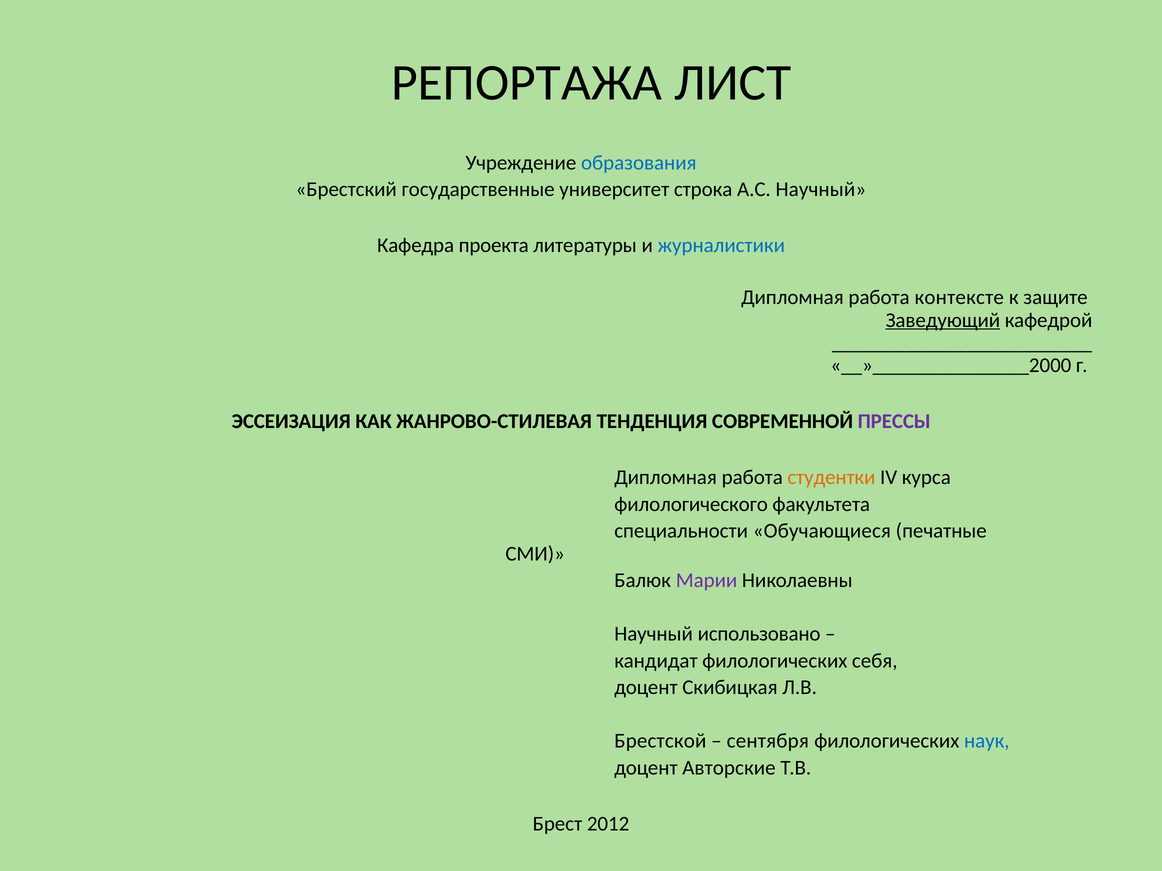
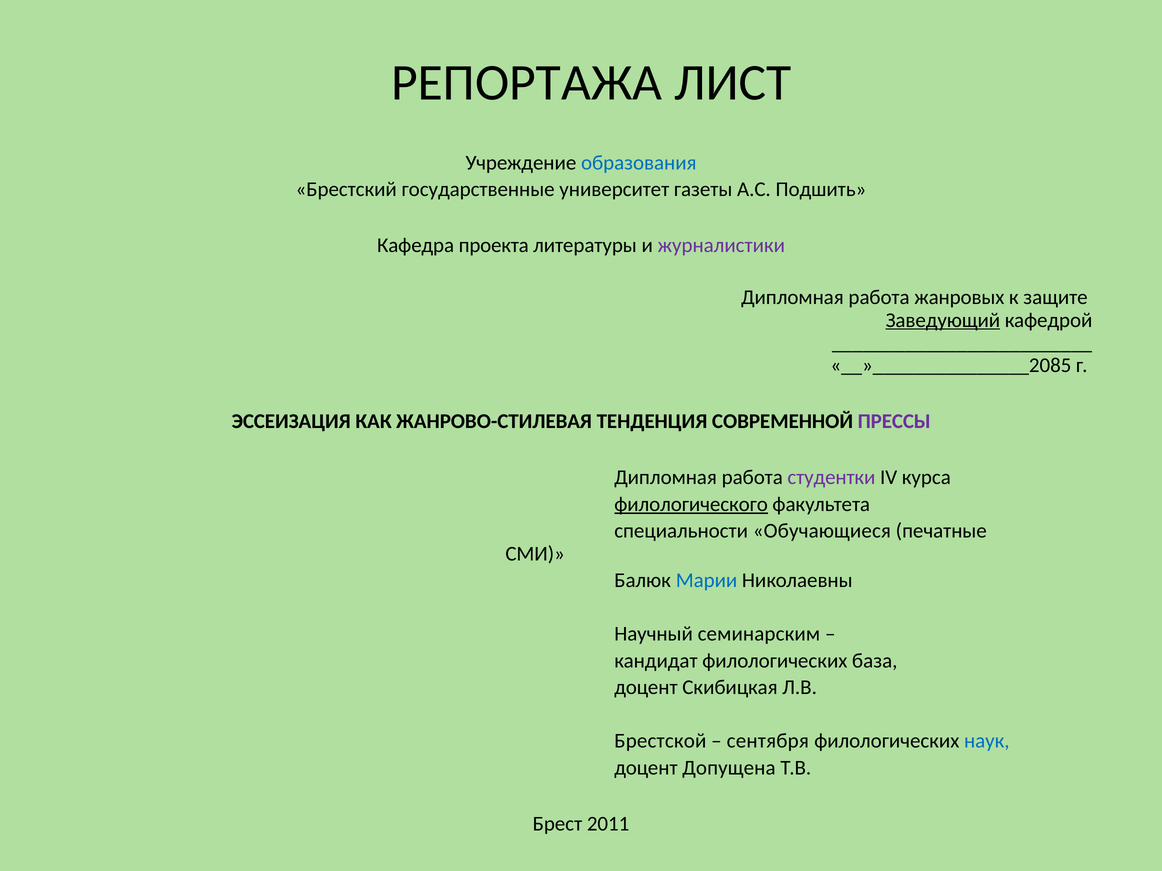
строка: строка -> газеты (703, 190)
А.С Научный: Научный -> Подшить (821, 190)
журналистики colour: blue -> purple (721, 246)
контексте: контексте -> жанровых (959, 298)
__»_______________2000: __»_______________2000 -> __»_______________2085 (951, 366)
студентки colour: orange -> purple (831, 478)
филологического underline: none -> present (691, 504)
Марии colour: purple -> blue (707, 581)
использовано: использовано -> семинарским (759, 634)
себя: себя -> база (875, 661)
Авторские: Авторские -> Допущена (729, 768)
2012: 2012 -> 2011 (608, 824)
